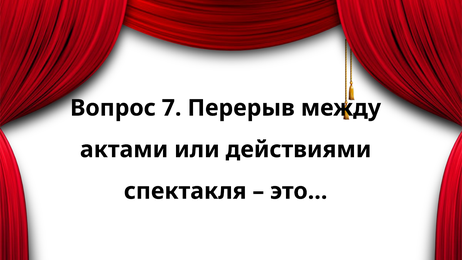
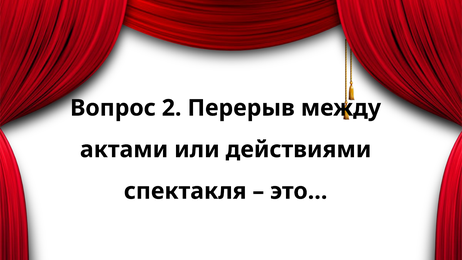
7: 7 -> 2 (172, 108)
